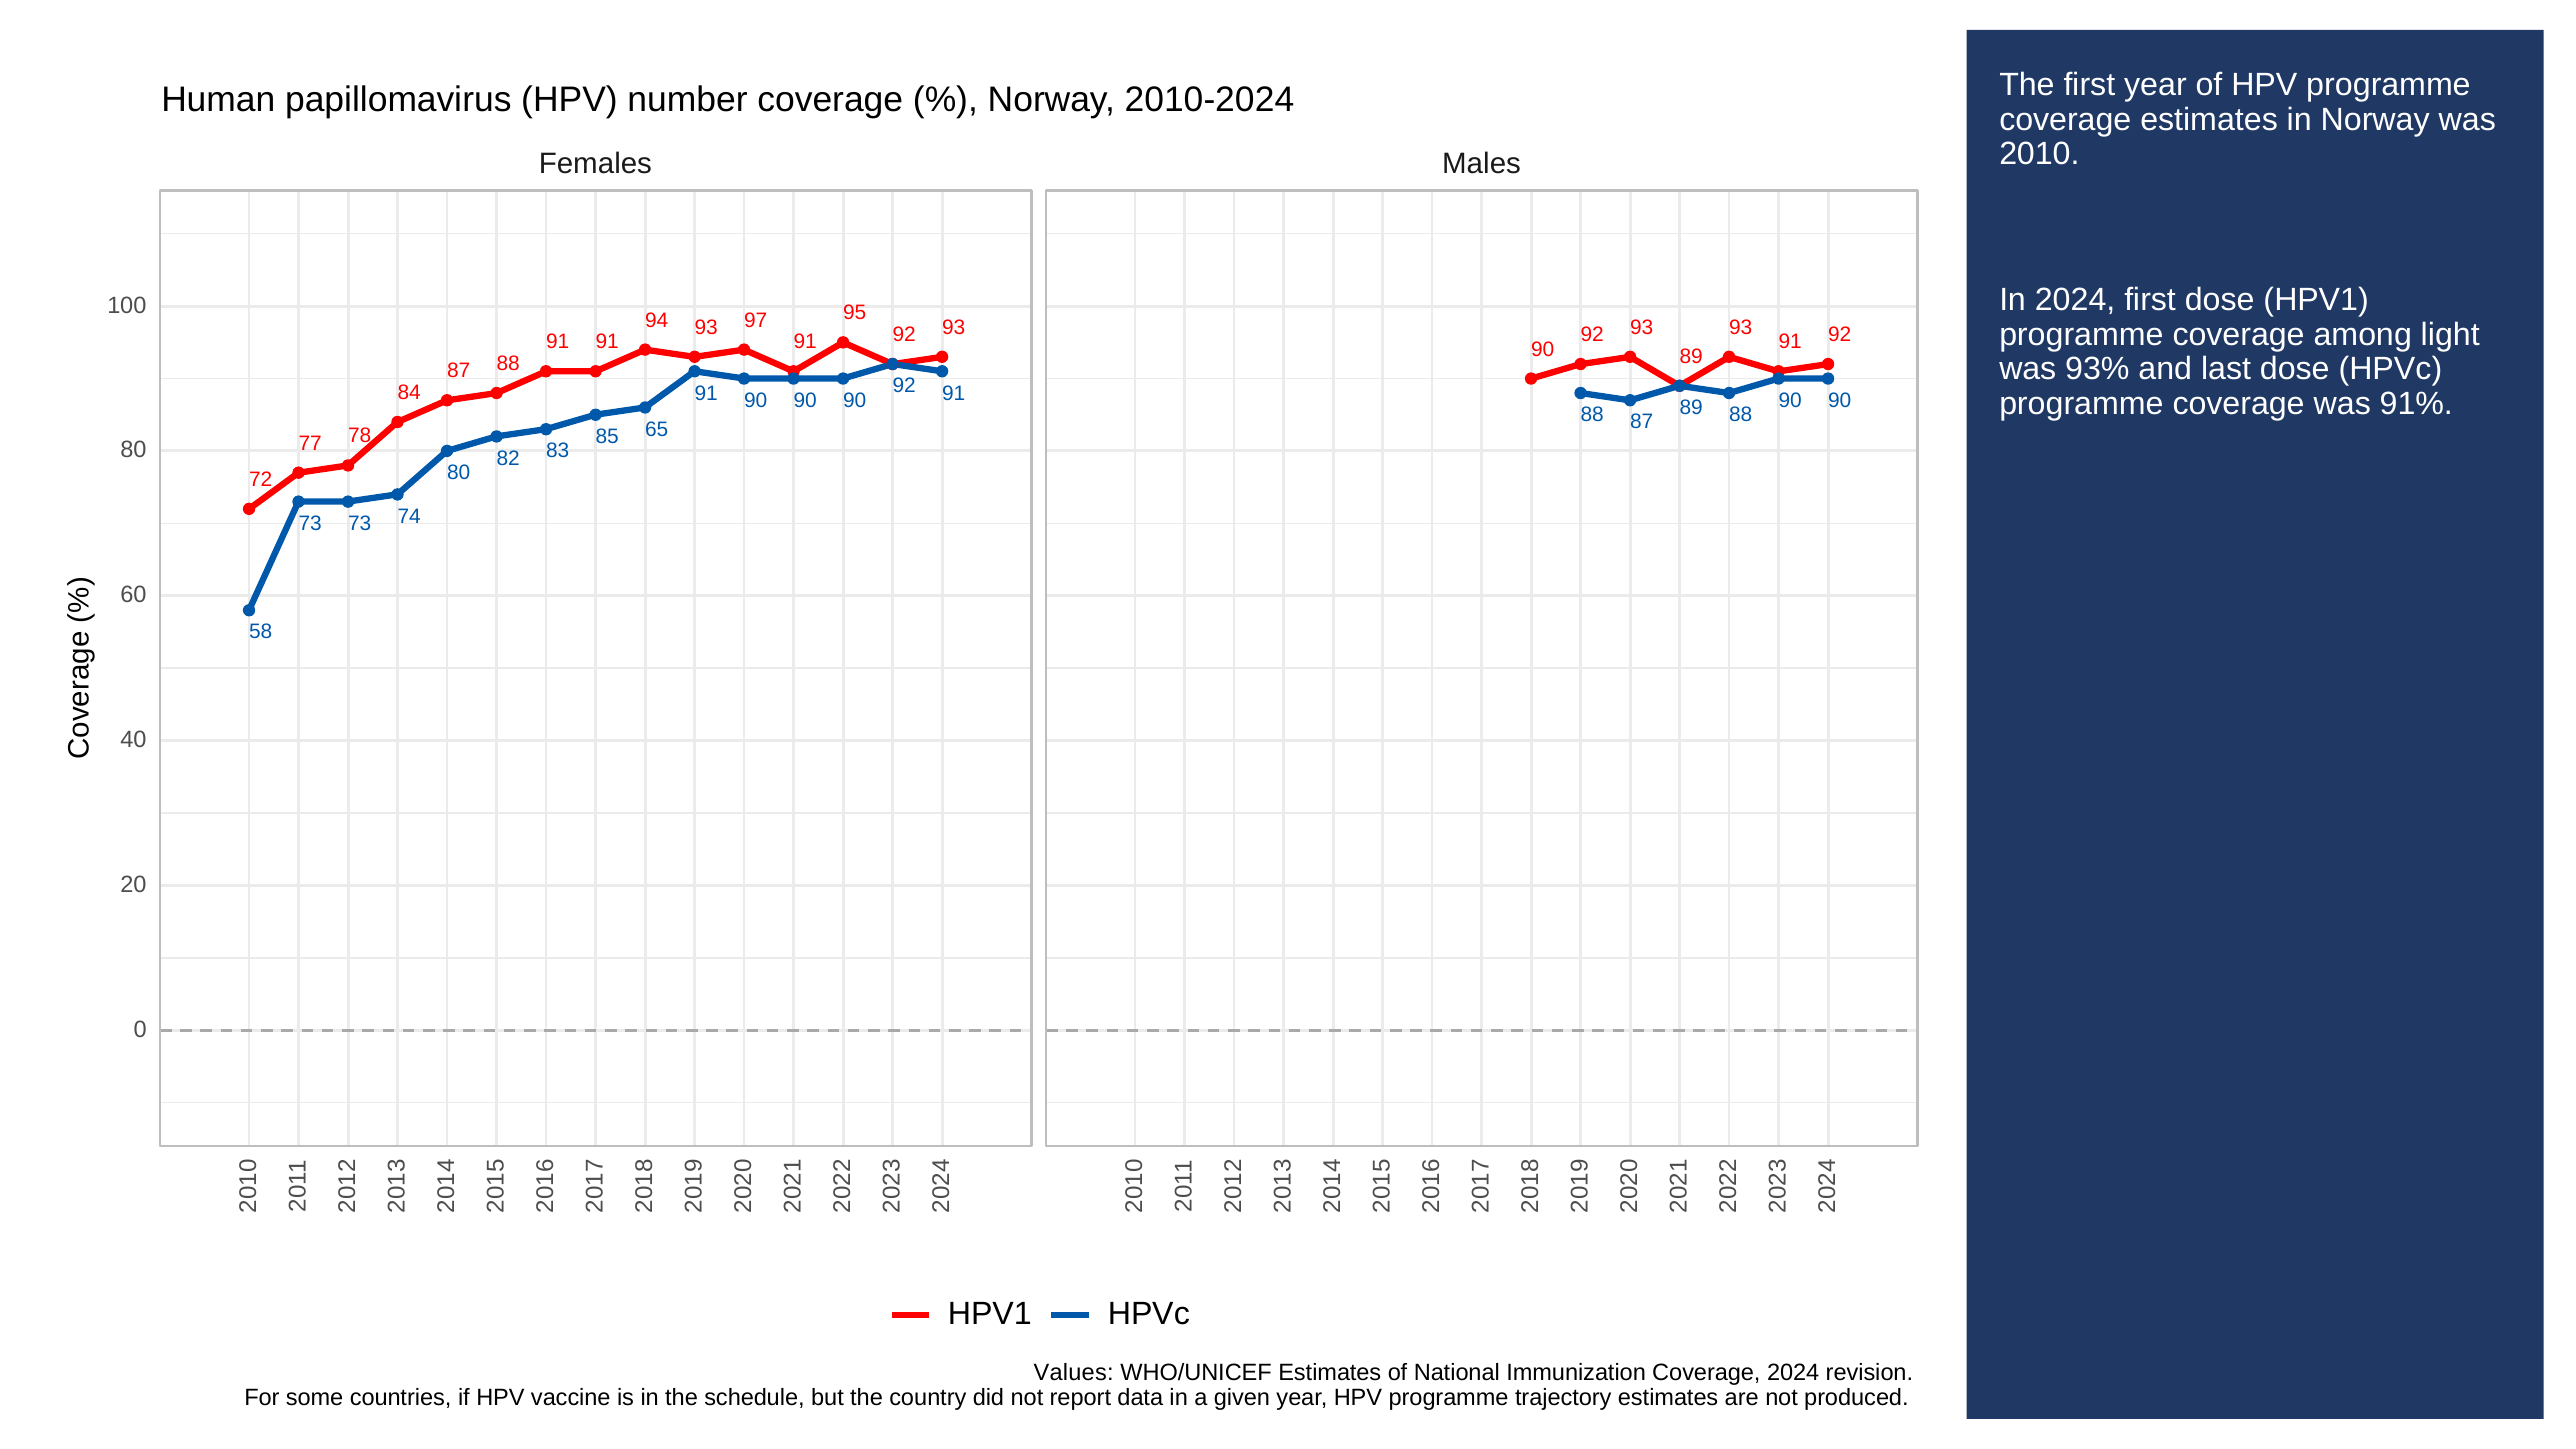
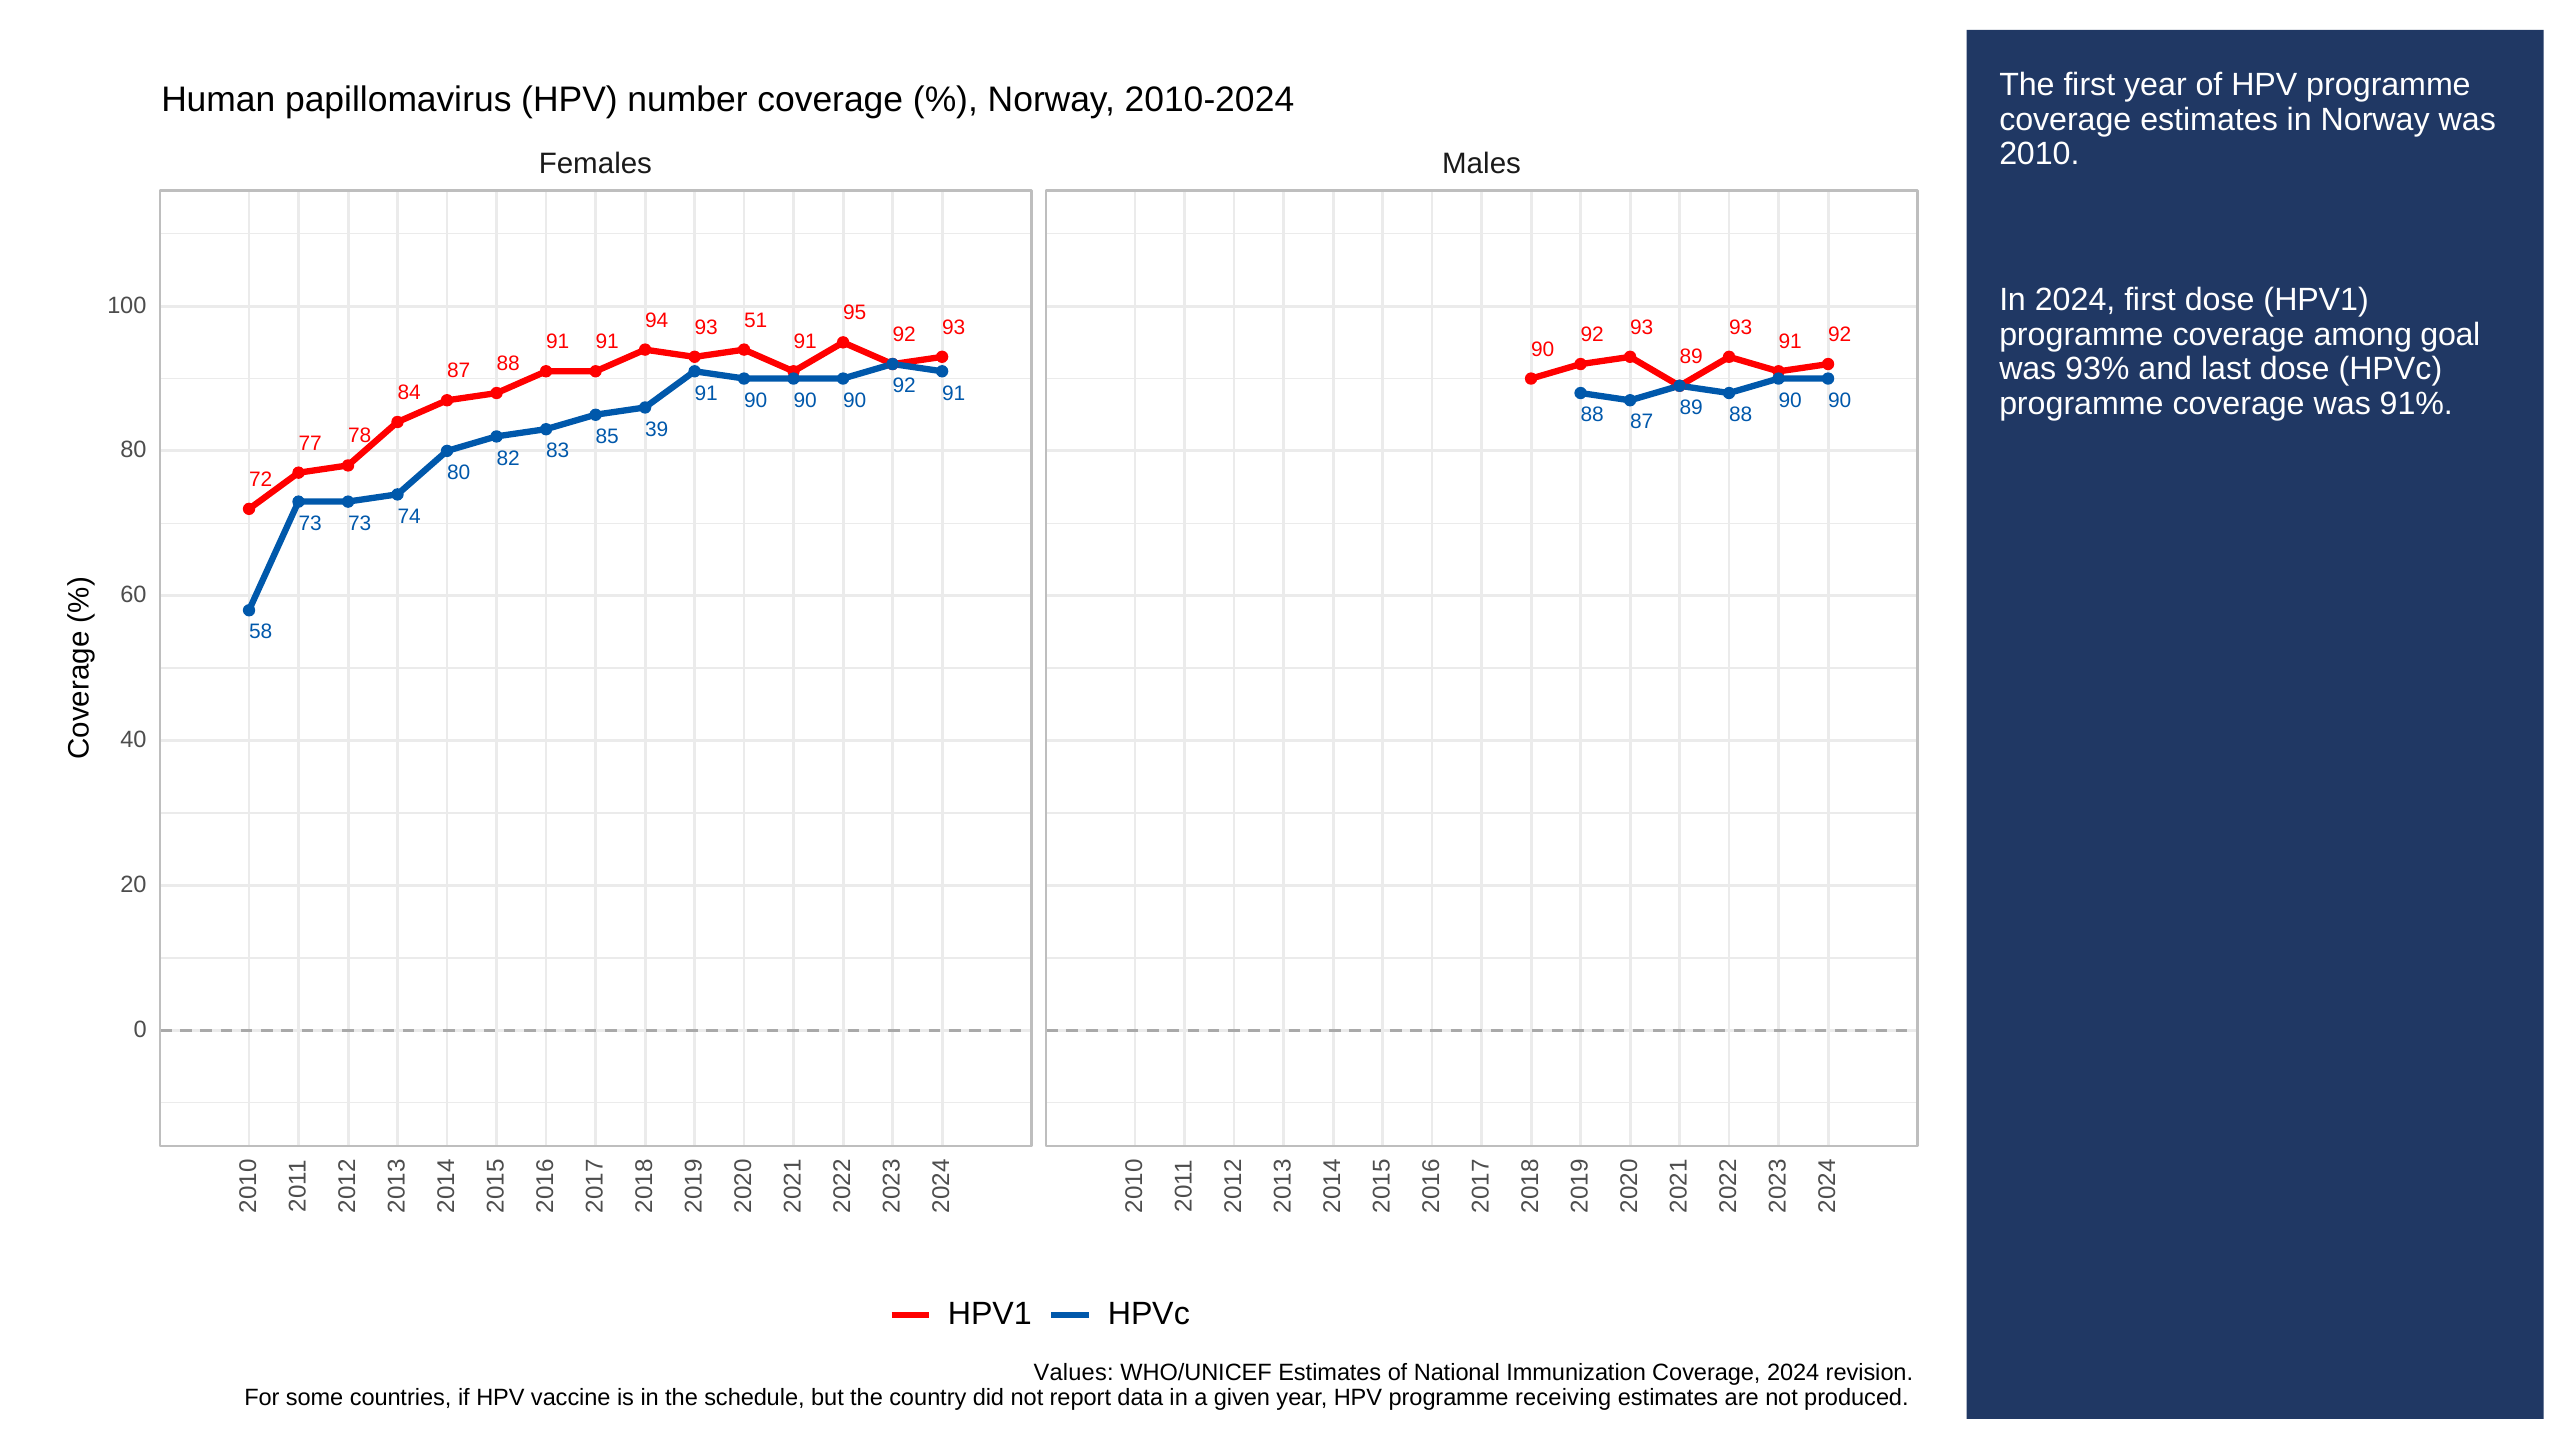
97: 97 -> 51 (756, 320)
light: light -> goal (2450, 335)
65: 65 -> 39 (657, 429)
trajectory: trajectory -> receiving (1563, 1398)
